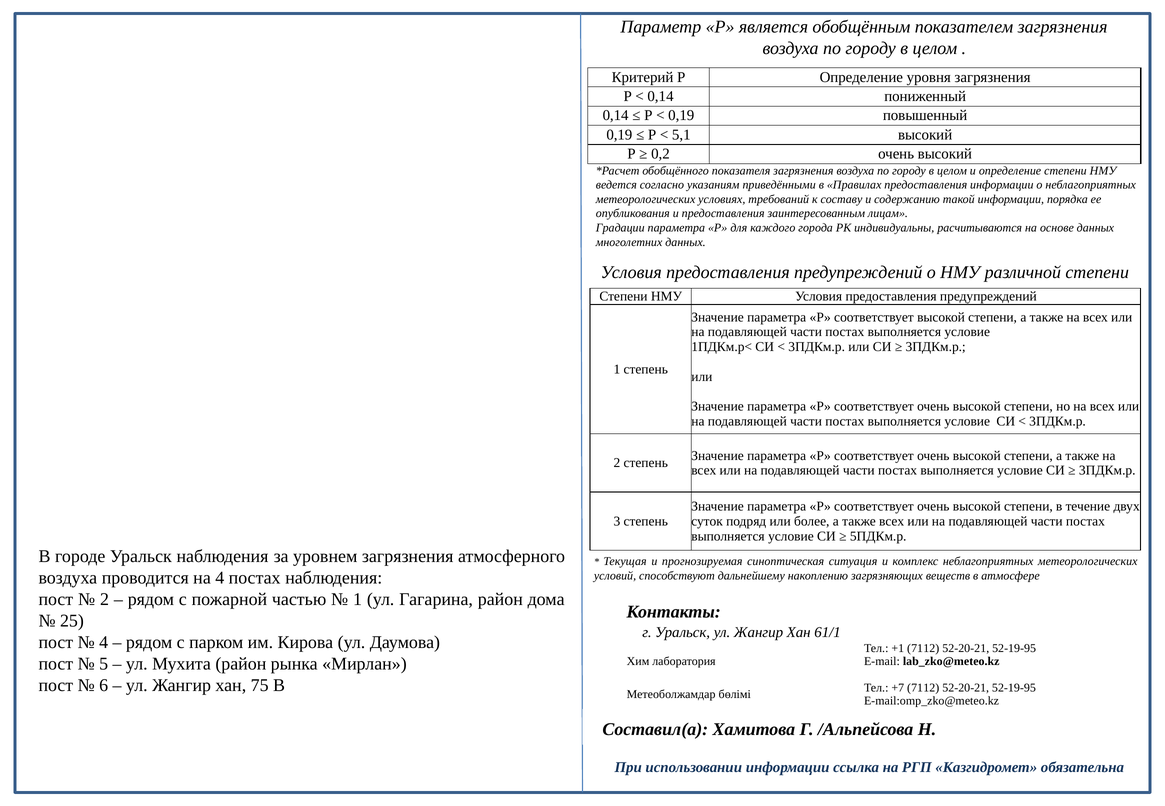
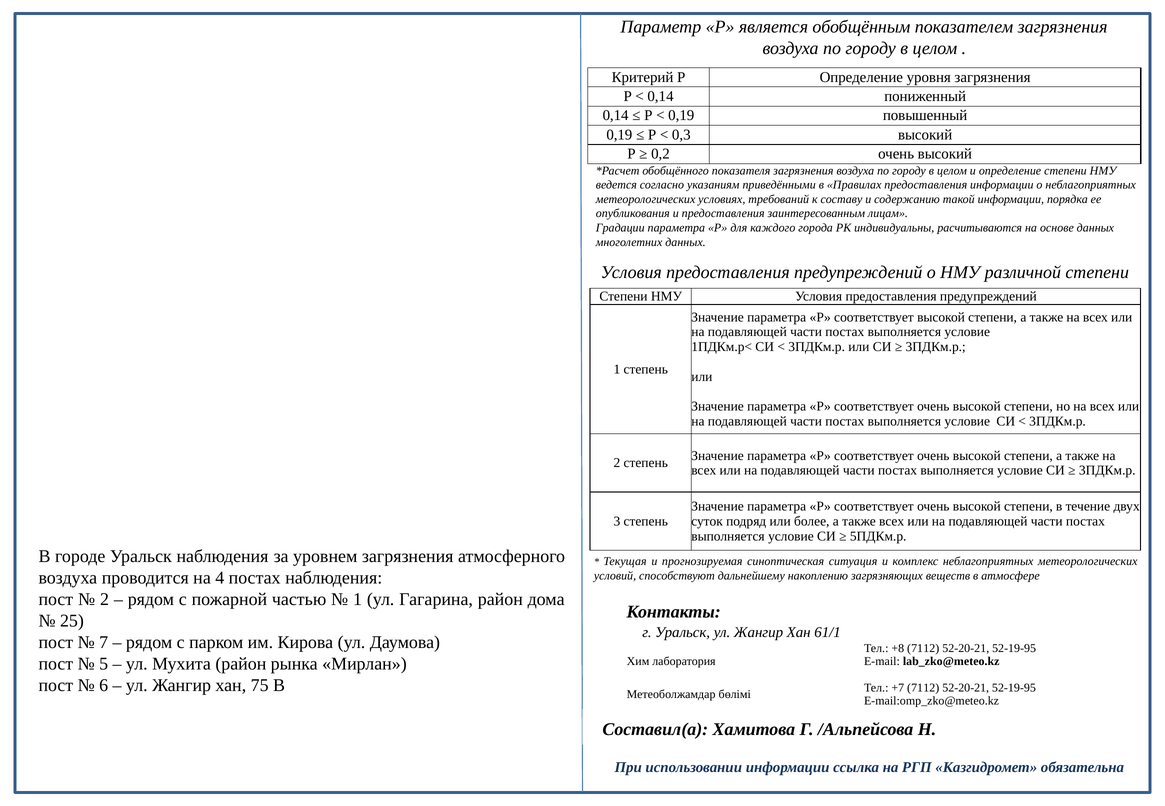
5,1: 5,1 -> 0,3 (681, 135)
4: 4 -> 7 (104, 643)
+1: +1 -> +8 (898, 649)
